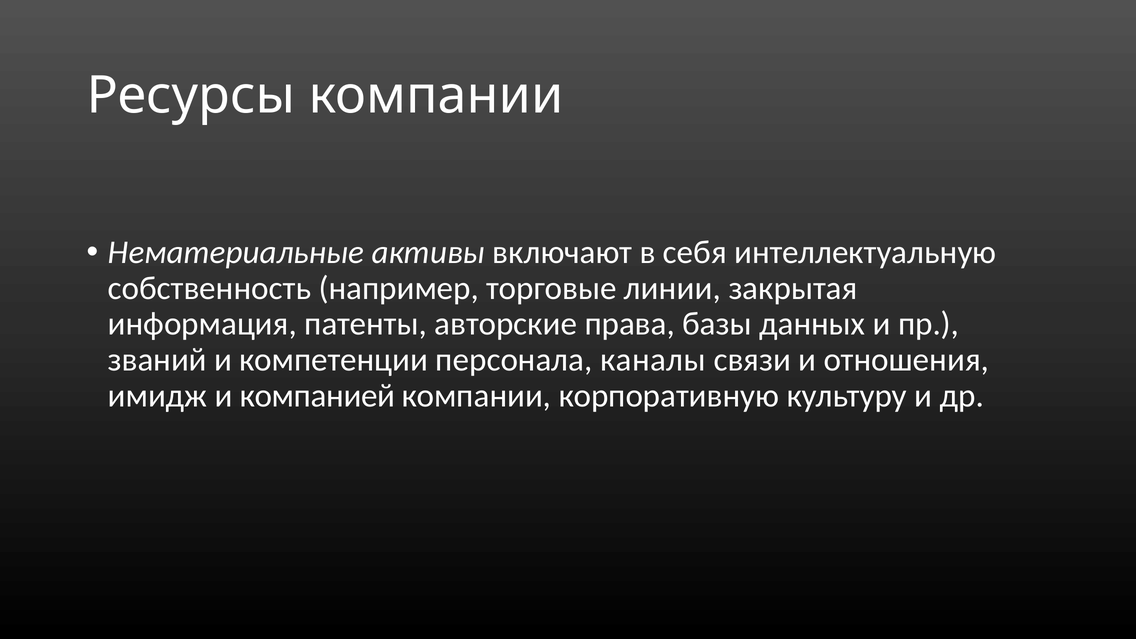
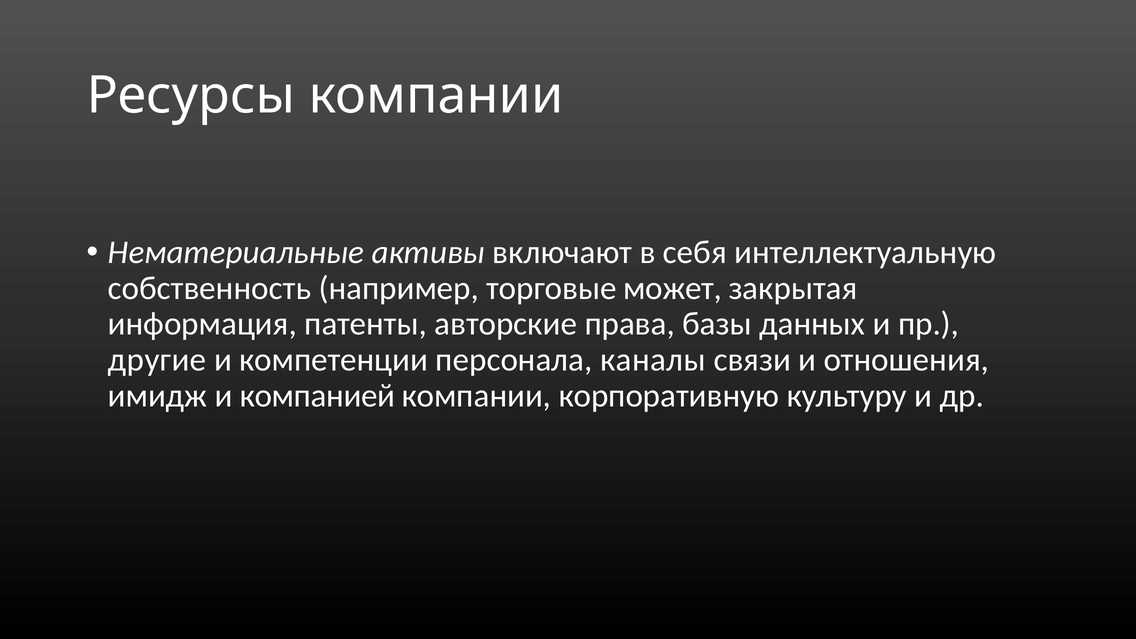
линии: линии -> может (673, 288)
званий: званий -> другие (157, 360)
